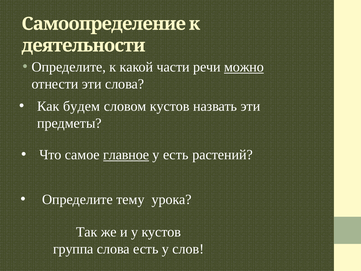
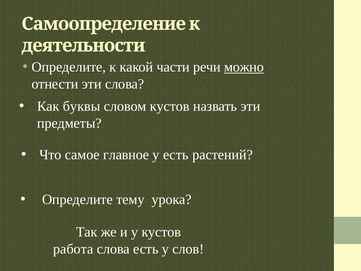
будем: будем -> буквы (82, 106)
главное underline: present -> none (126, 155)
группа: группа -> работа (73, 249)
